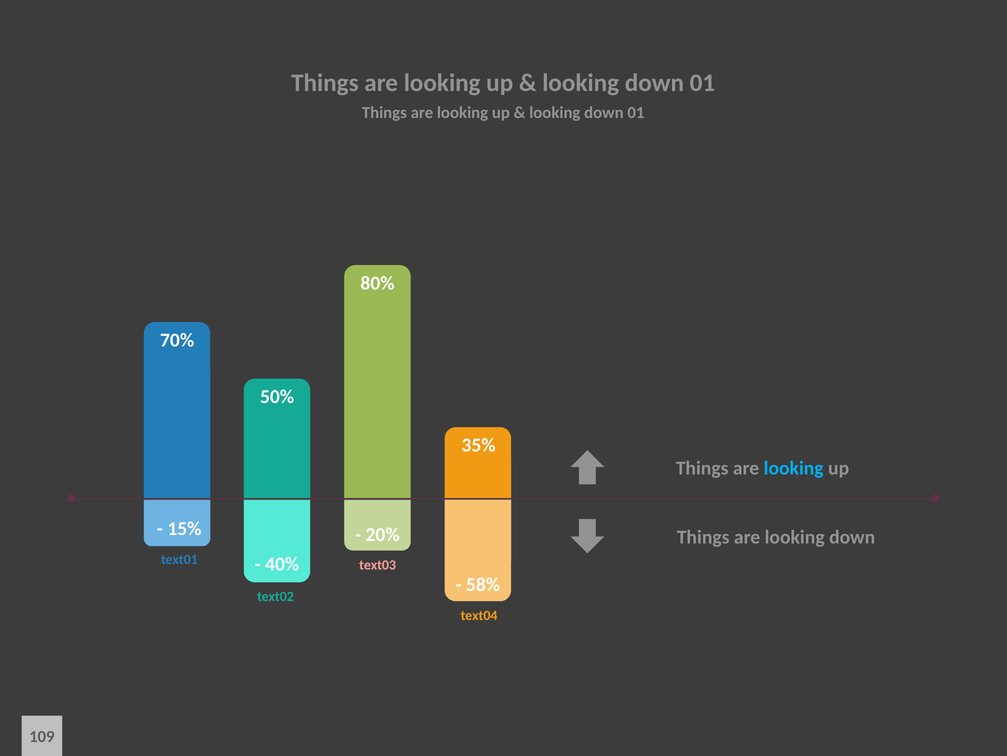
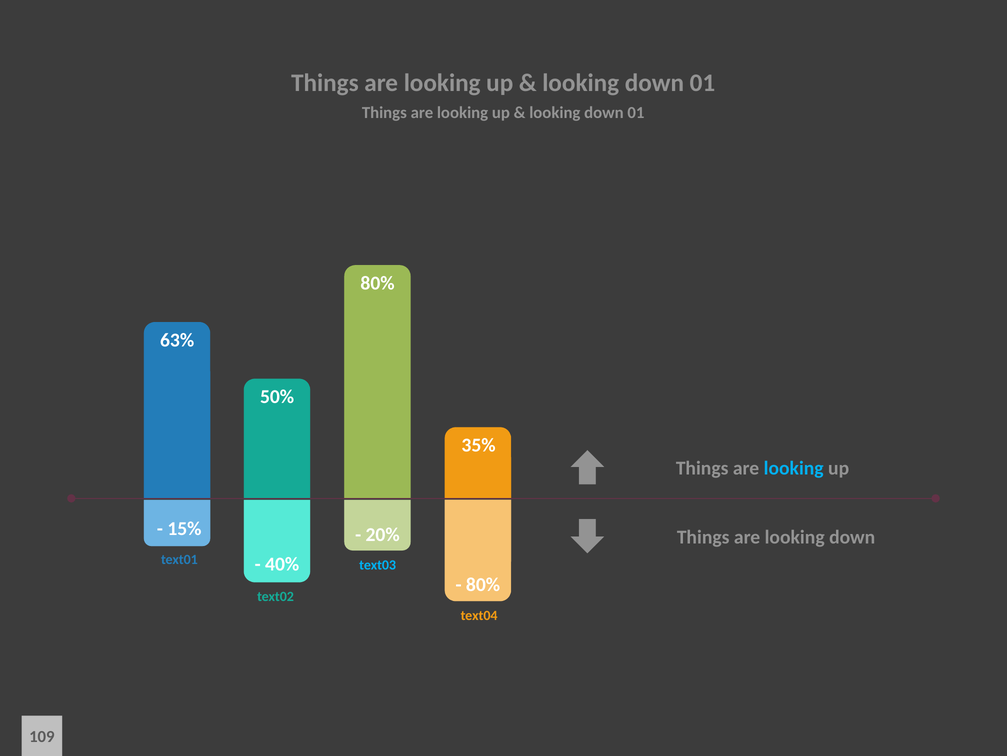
70%: 70% -> 63% (177, 340)
text03 colour: pink -> light blue (378, 565)
58%: 58% -> 80% (483, 584)
